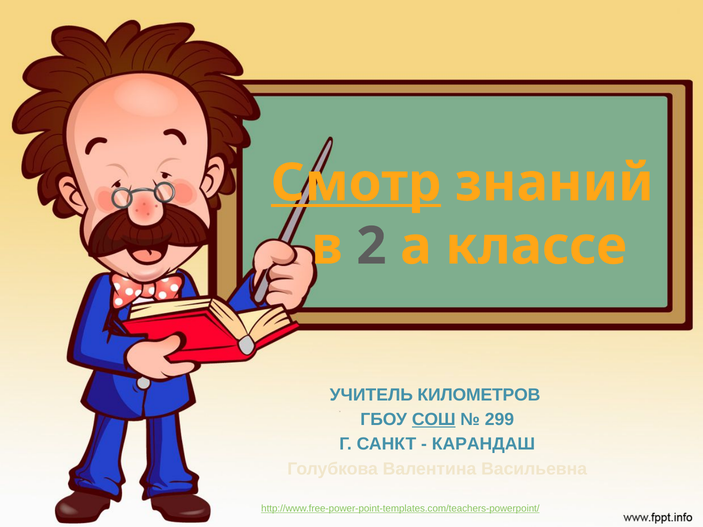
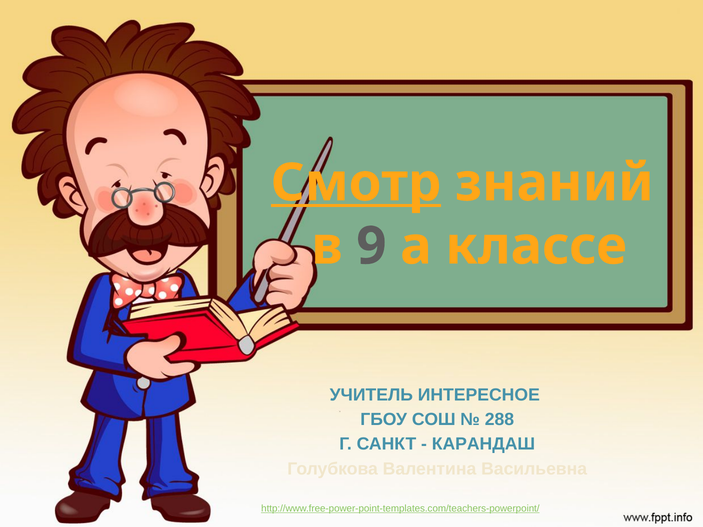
2: 2 -> 9 (371, 246)
КИЛОМЕТРОВ: КИЛОМЕТРОВ -> ИНТЕРЕСНОЕ (479, 395)
СОШ underline: present -> none (434, 420)
299: 299 -> 288 (499, 420)
